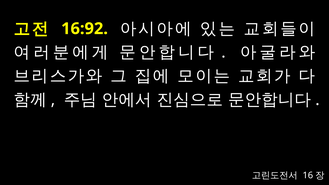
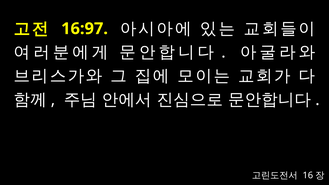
16:92: 16:92 -> 16:97 (85, 29)
